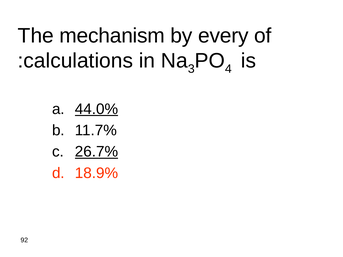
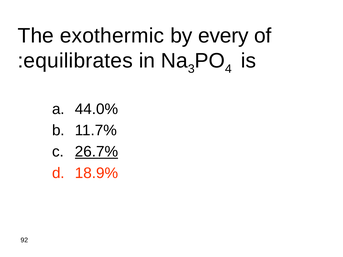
mechanism: mechanism -> exothermic (112, 36)
calculations: calculations -> equilibrates (78, 61)
44.0% underline: present -> none (96, 109)
